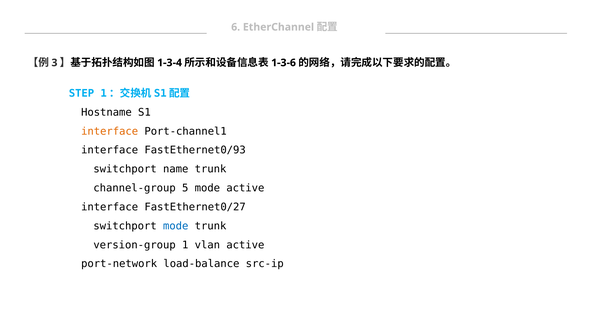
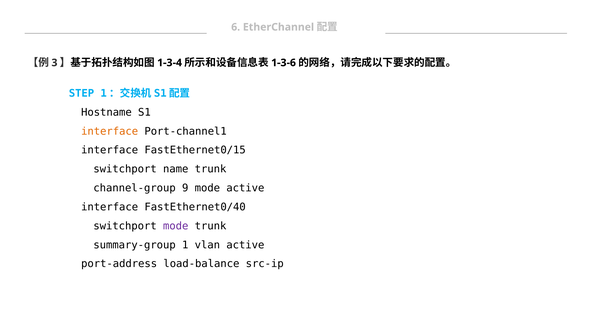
FastEthernet0/93: FastEthernet0/93 -> FastEthernet0/15 (195, 150)
5: 5 -> 9 (185, 188)
FastEthernet0/27: FastEthernet0/27 -> FastEthernet0/40 (195, 207)
mode colour: blue -> purple (176, 226)
version-group: version-group -> summary-group (135, 245)
port-network: port-network -> port-address (119, 264)
